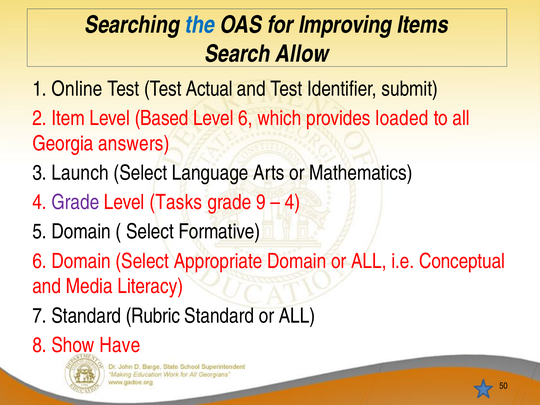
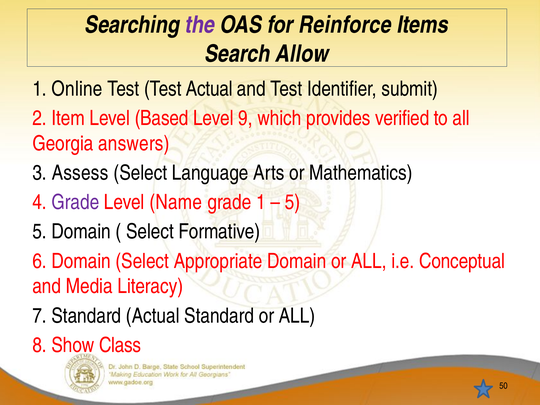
the colour: blue -> purple (200, 25)
Improving: Improving -> Reinforce (345, 25)
Level 6: 6 -> 9 (246, 118)
loaded: loaded -> verified (402, 118)
Launch: Launch -> Assess (80, 173)
Tasks: Tasks -> Name (176, 202)
grade 9: 9 -> 1 (261, 202)
4: 4 -> 5 (293, 202)
Standard Rubric: Rubric -> Actual (153, 316)
Have: Have -> Class (120, 345)
